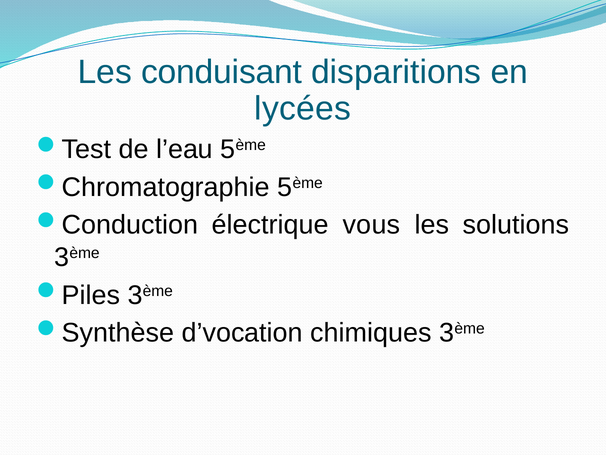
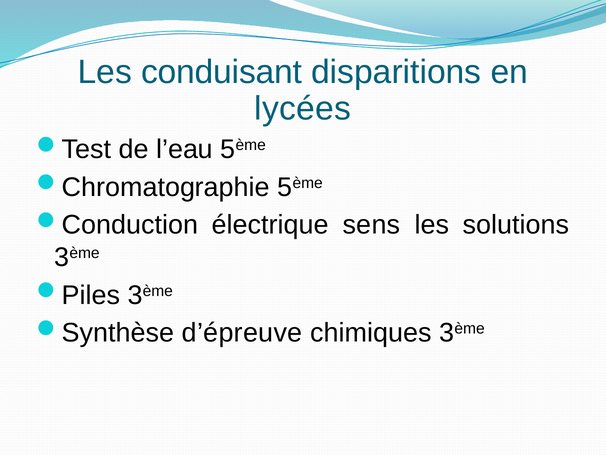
vous: vous -> sens (372, 225)
d’vocation: d’vocation -> d’épreuve (242, 333)
